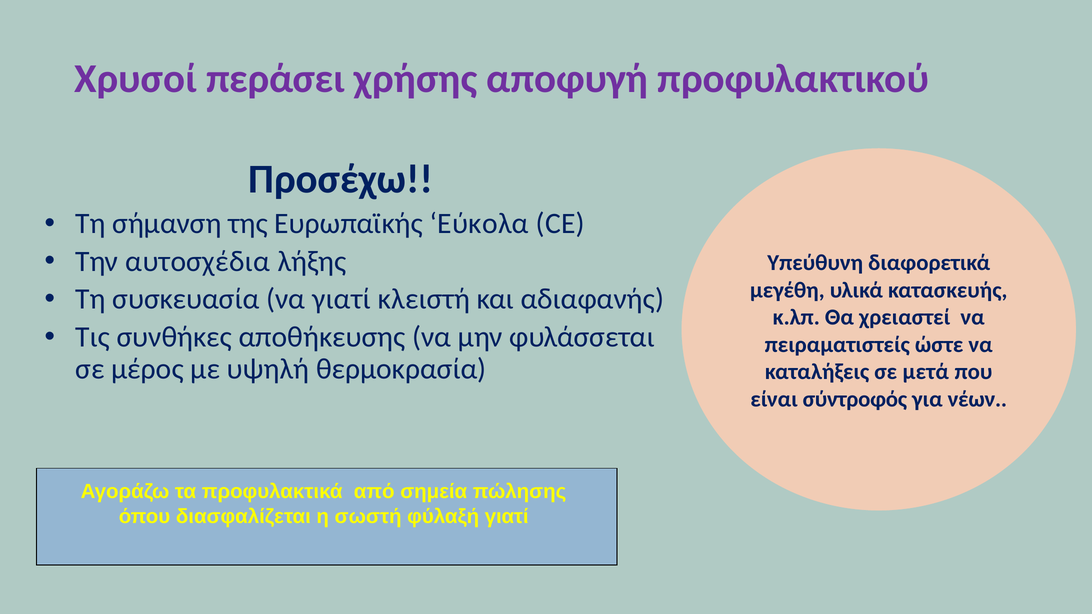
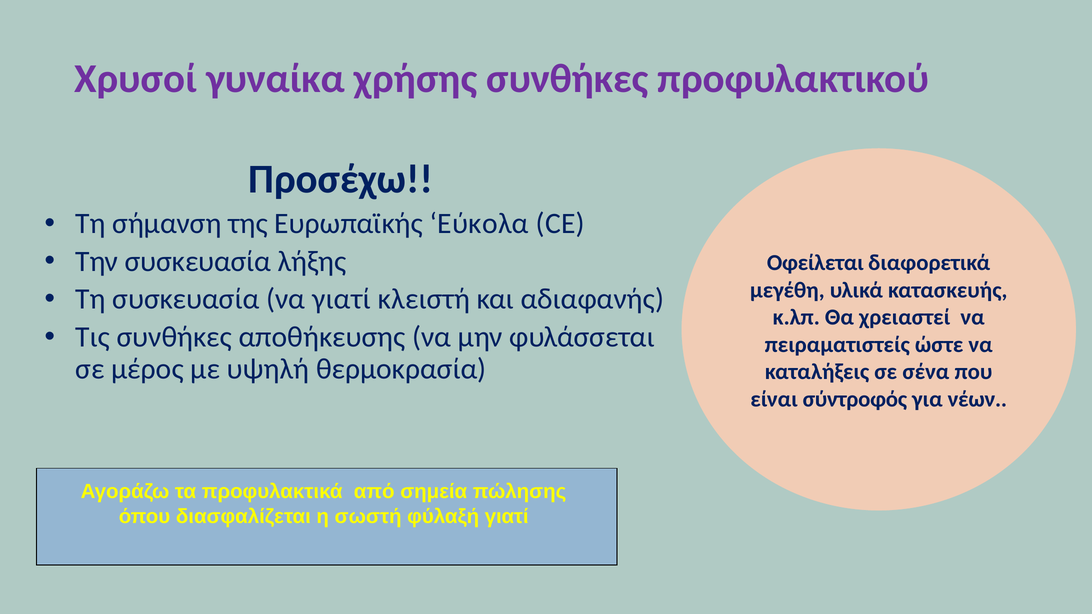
περάσει: περάσει -> γυναίκα (275, 79)
χρήσης αποφυγή: αποφυγή -> συνθήκες (567, 79)
Την αυτοσχέδια: αυτοσχέδια -> συσκευασία (198, 261)
Υπεύθυνη: Υπεύθυνη -> Οφείλεται (815, 263)
μετά: μετά -> σένα (926, 372)
